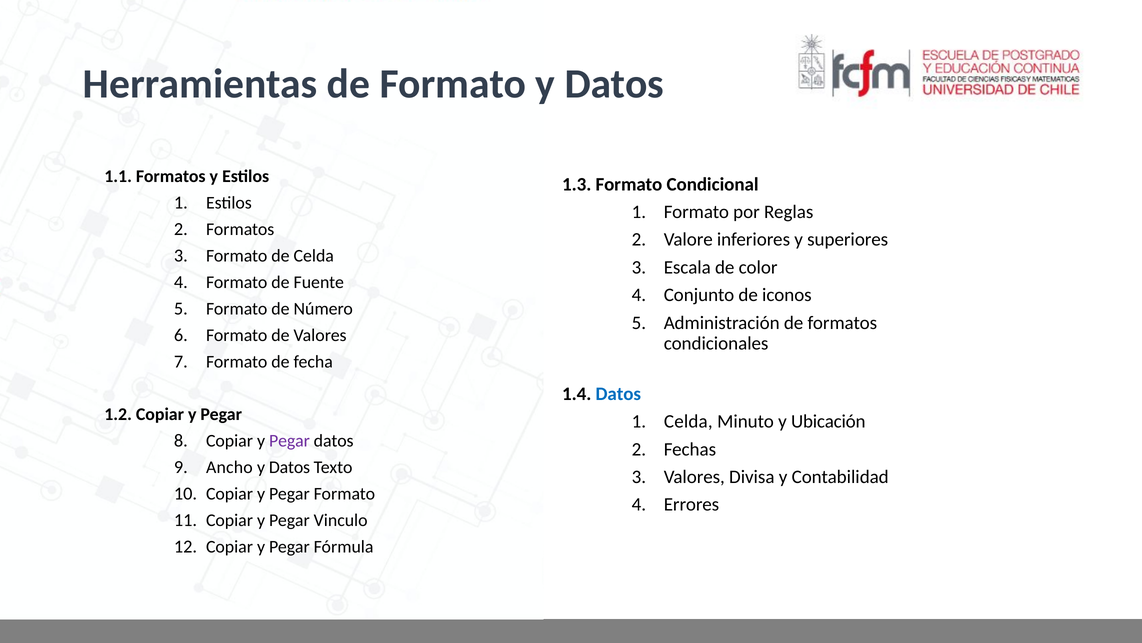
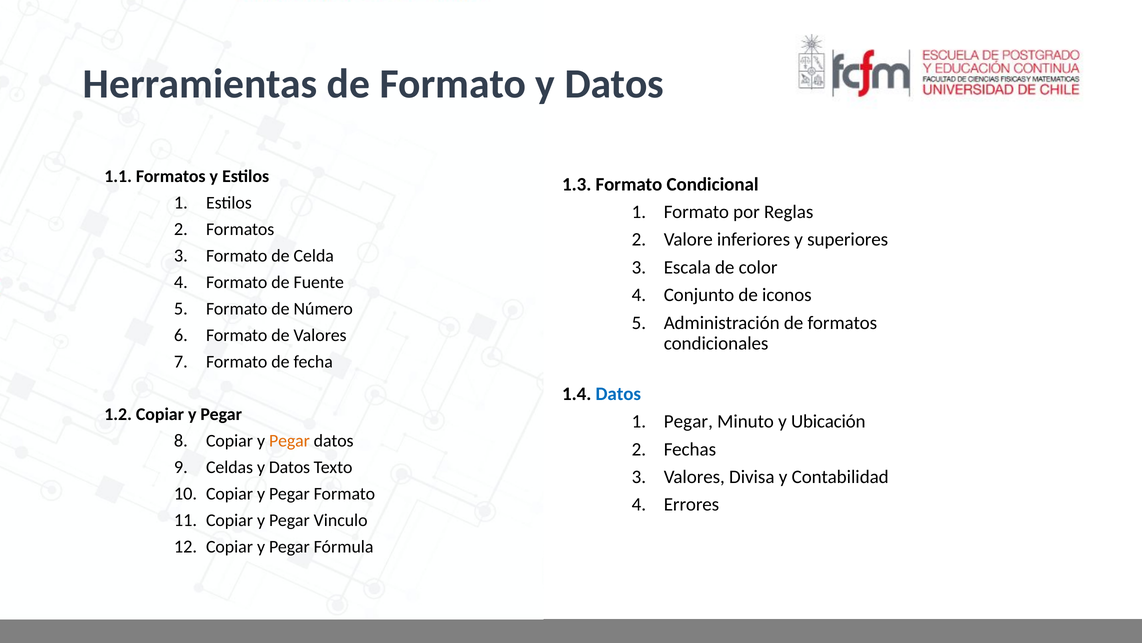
Celda: Celda -> Pegar (688, 421)
Pegar colour: purple -> orange (289, 441)
Ancho: Ancho -> Celdas (230, 467)
